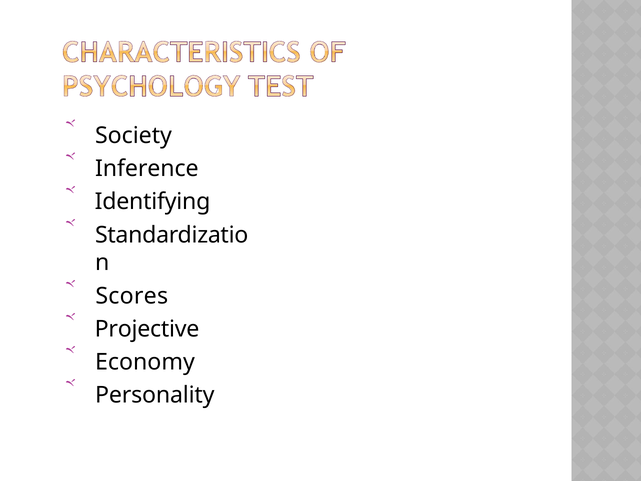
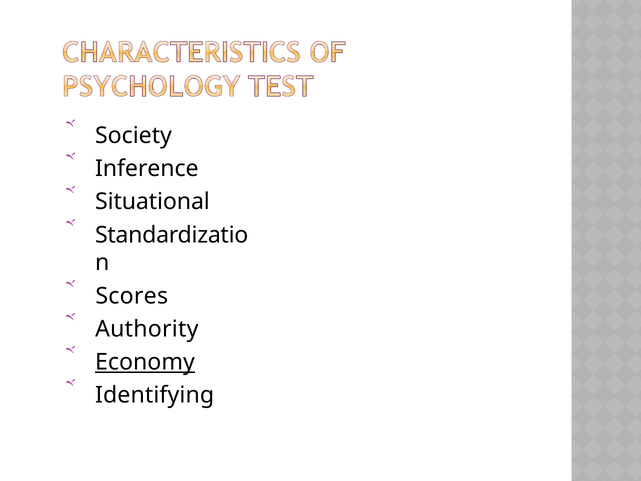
Identifying: Identifying -> Situational (152, 202)
Projective: Projective -> Authority (147, 329)
Economy underline: none -> present (145, 362)
Personality: Personality -> Identifying (155, 395)
